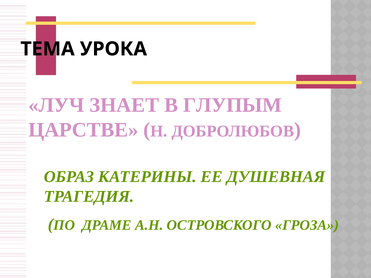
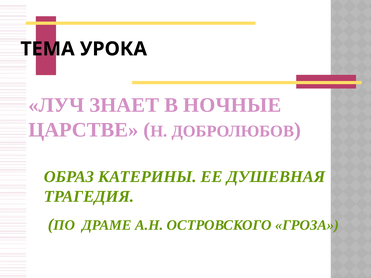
ГЛУПЫМ: ГЛУПЫМ -> НОЧНЫЕ (232, 105)
